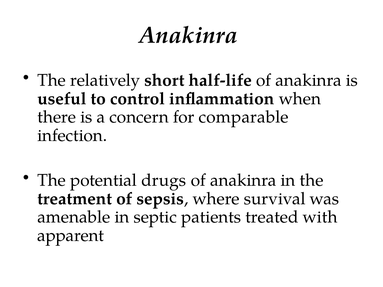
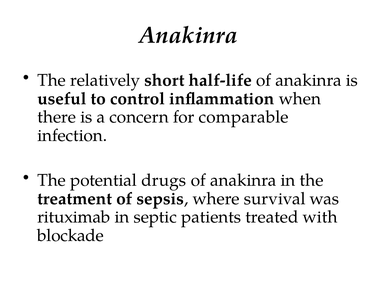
amenable: amenable -> rituximab (74, 217)
apparent: apparent -> blockade (71, 236)
